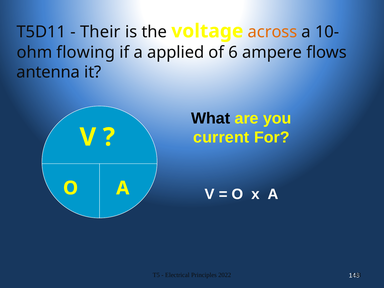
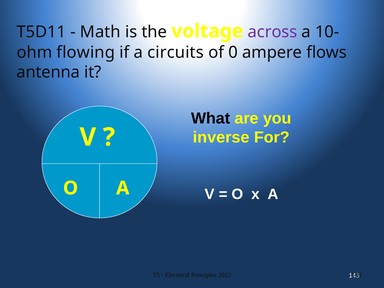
Their: Their -> Math (100, 32)
across colour: orange -> purple (272, 32)
applied: applied -> circuits (176, 52)
6: 6 -> 0 (233, 52)
current: current -> inverse (221, 137)
